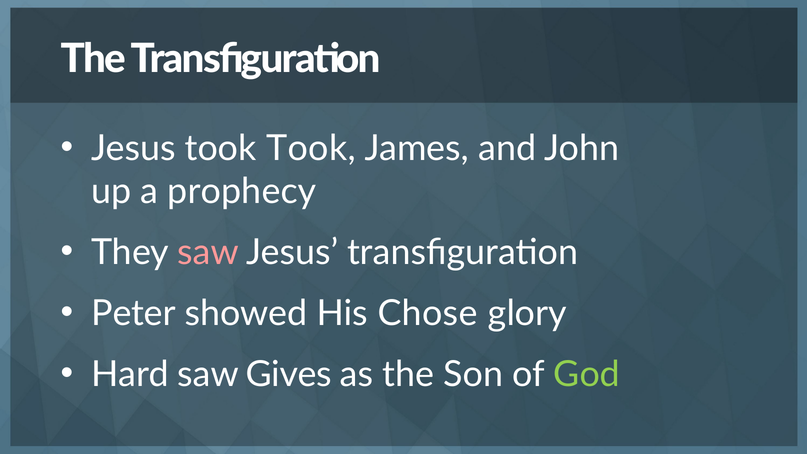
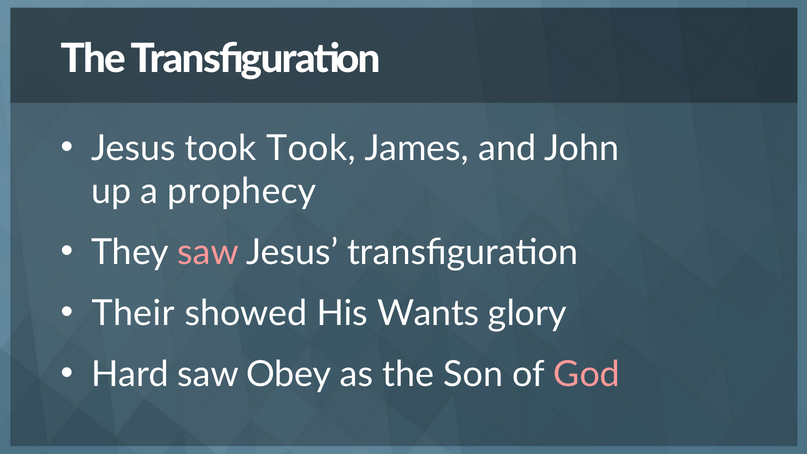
Peter: Peter -> Their (133, 313)
Chose: Chose -> Wants (428, 313)
Gives: Gives -> Obey (289, 374)
God colour: light green -> pink (587, 374)
